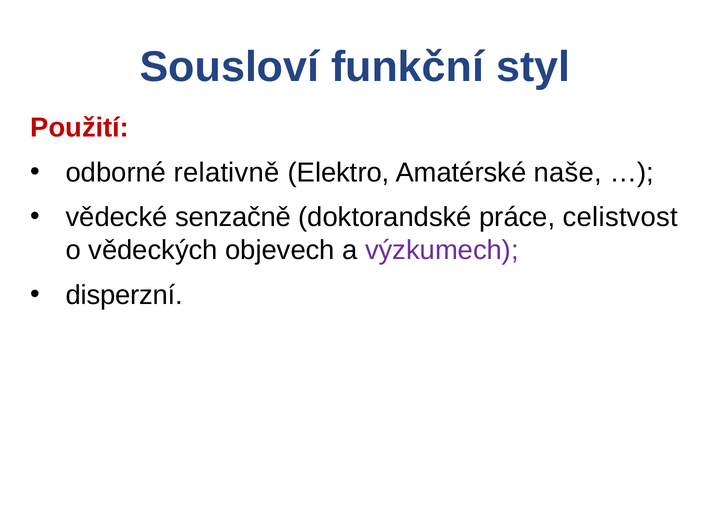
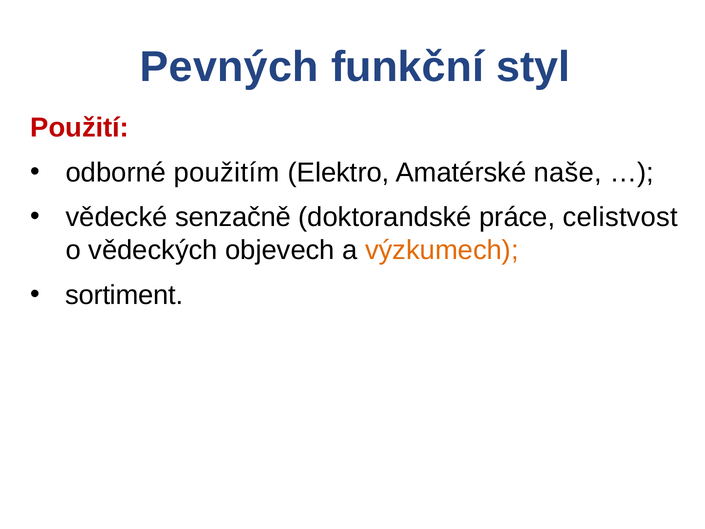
Sousloví: Sousloví -> Pevných (229, 67)
relativně: relativně -> použitím (227, 173)
výzkumech colour: purple -> orange (442, 250)
disperzní: disperzní -> sortiment (124, 295)
